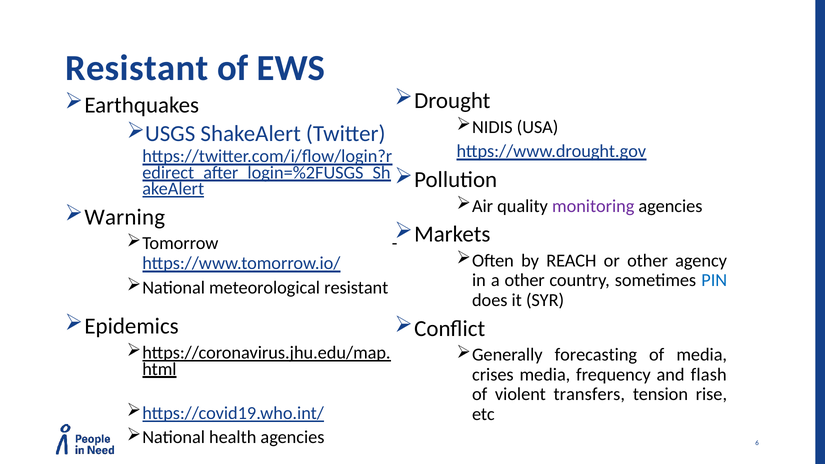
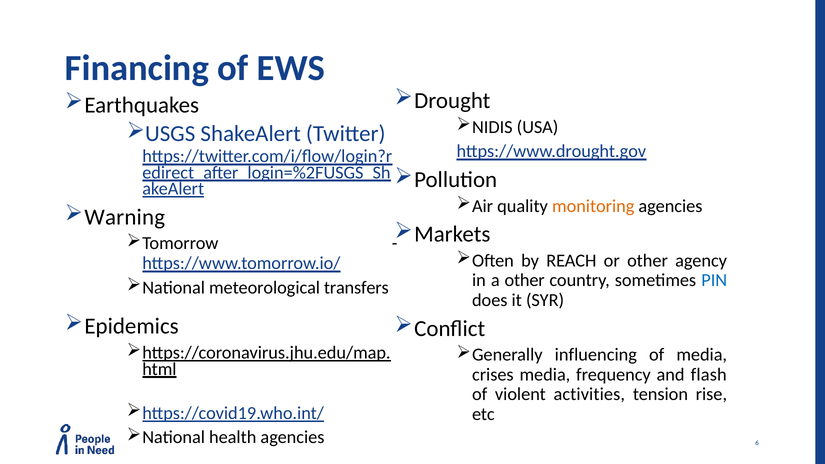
Resistant: Resistant -> Financing (137, 68)
monitoring colour: purple -> orange (593, 206)
meteorological resistant: resistant -> transfers (356, 288)
forecasting: forecasting -> influencing (596, 355)
transfers: transfers -> activities (589, 394)
